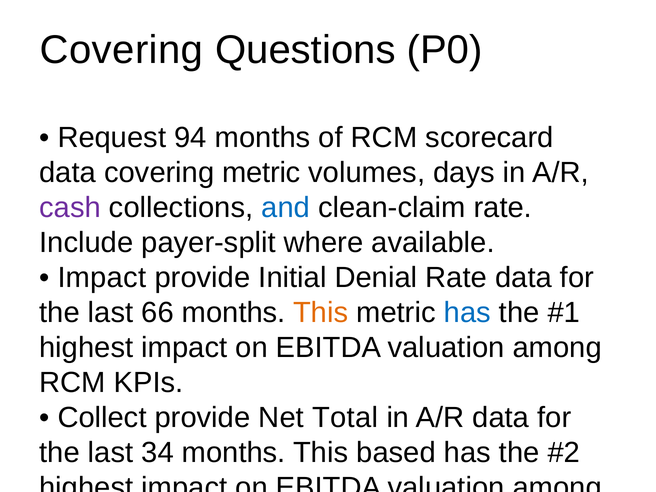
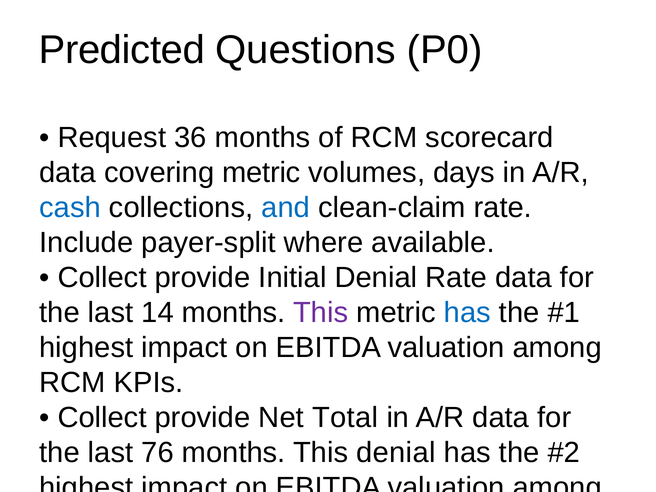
Covering: Covering -> Predicted (122, 50)
Request 94: 94 -> 36 (190, 138)
cash colour: purple -> blue (70, 208)
Impact: Impact -> Collect (102, 278)
66: 66 -> 14 (158, 313)
This colour: orange -> purple (321, 313)
34: 34 -> 76 (158, 453)
This based: based -> denial (396, 453)
